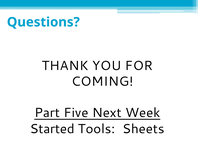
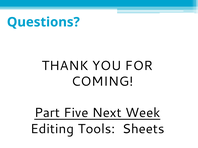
Started: Started -> Editing (52, 129)
